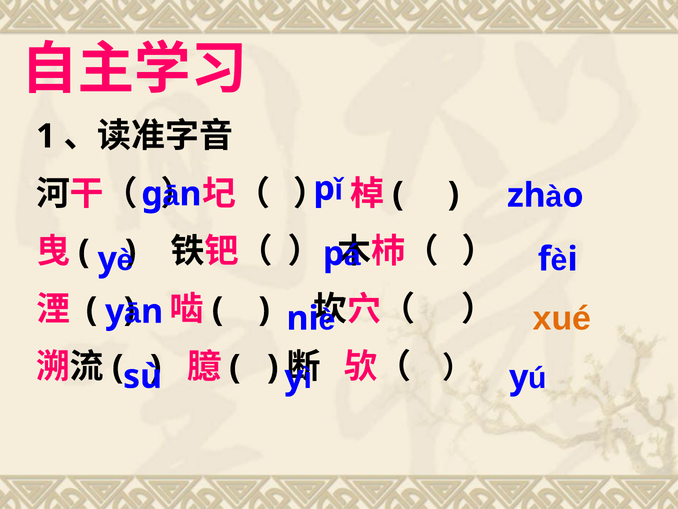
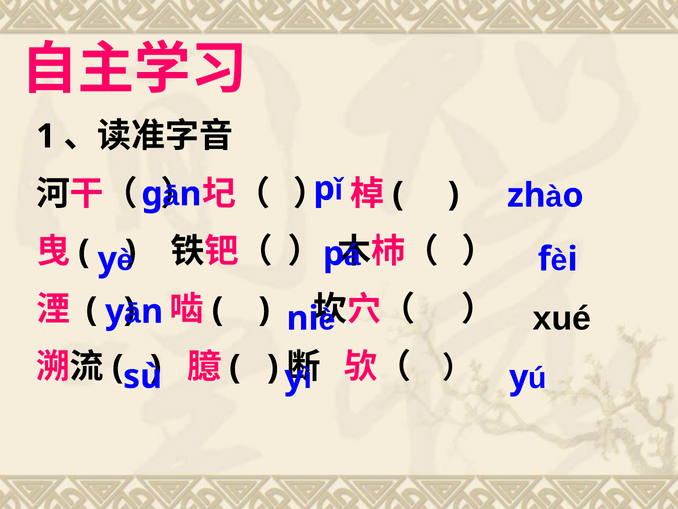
xué colour: orange -> black (562, 318)
